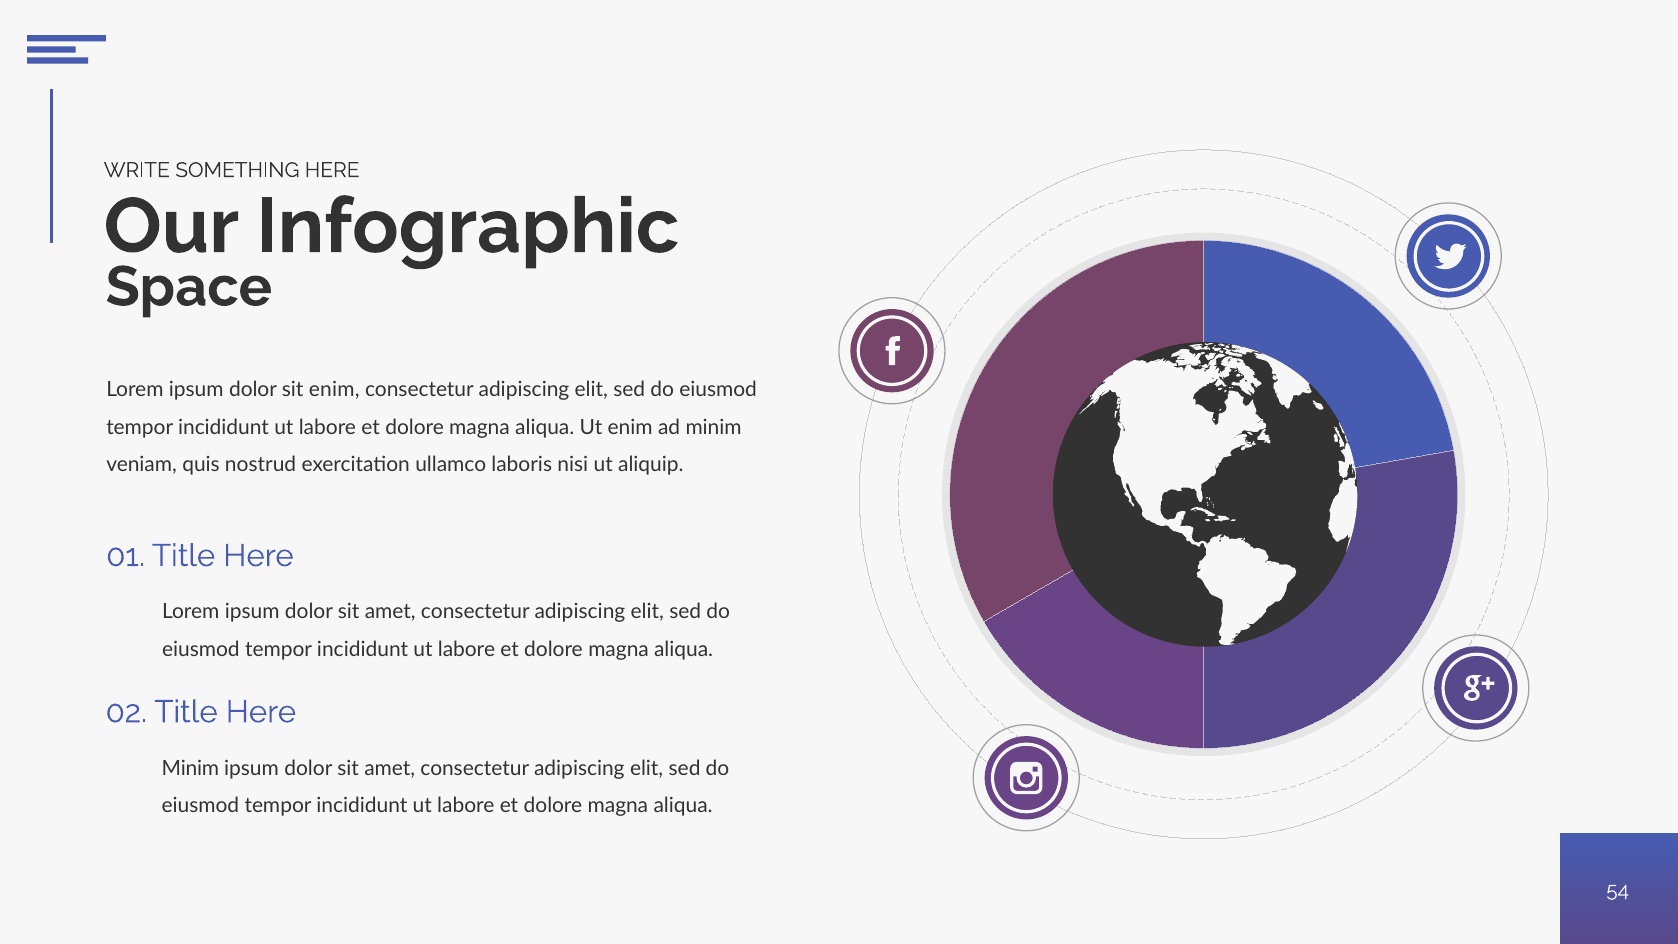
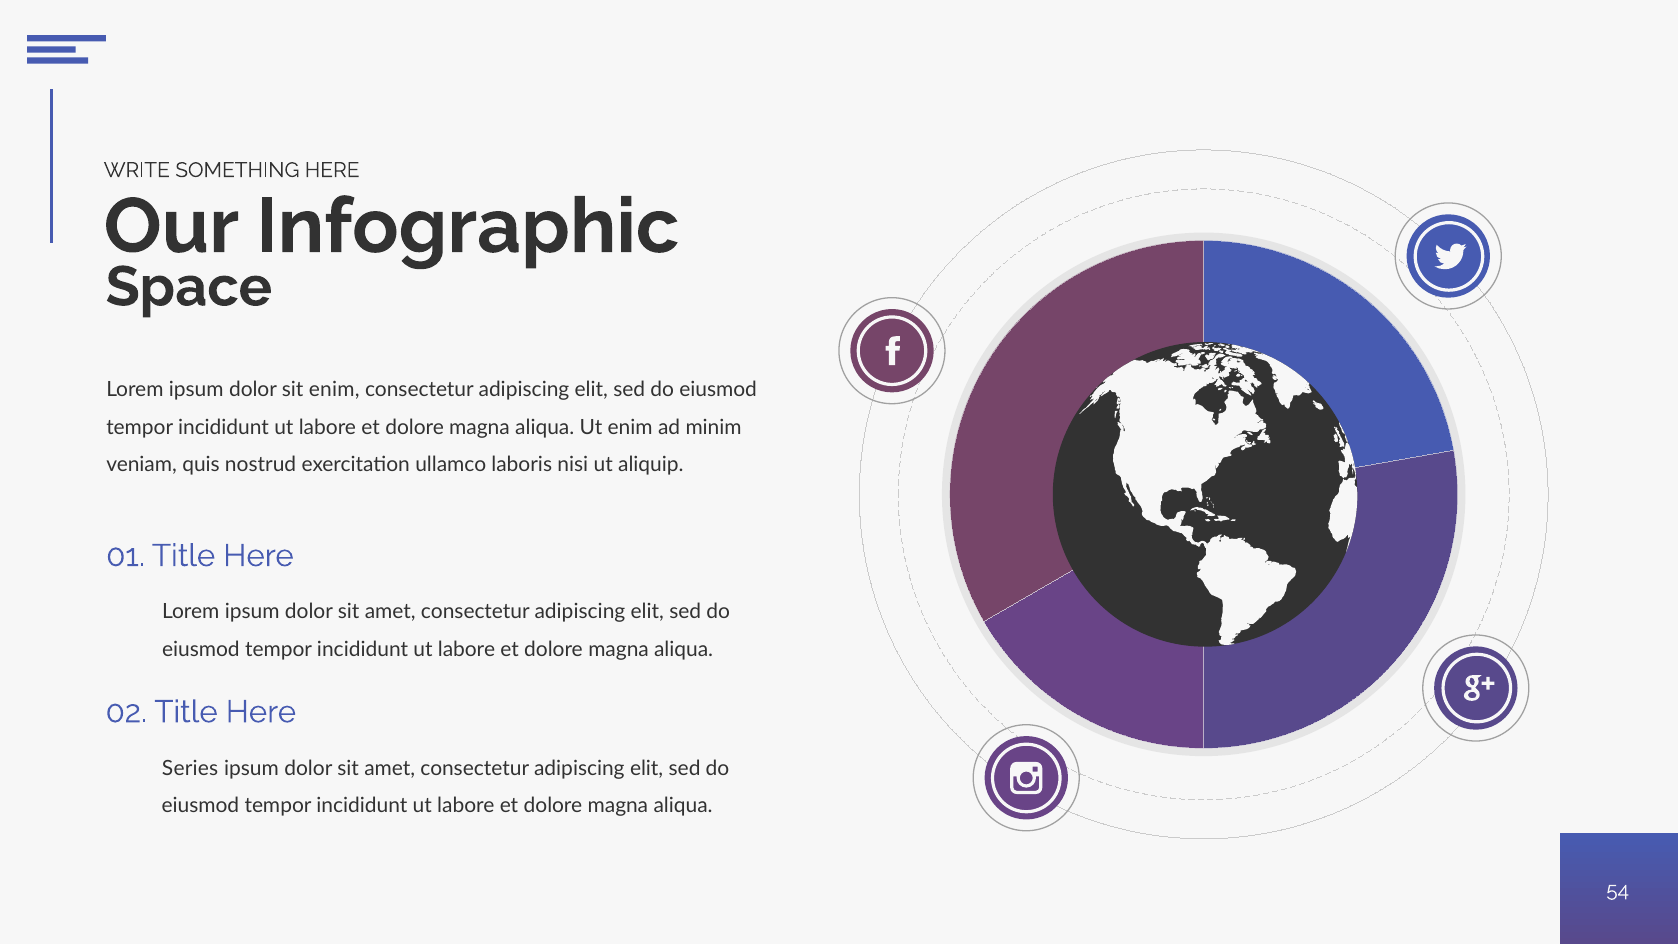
Minim: Minim -> Series (190, 768)
